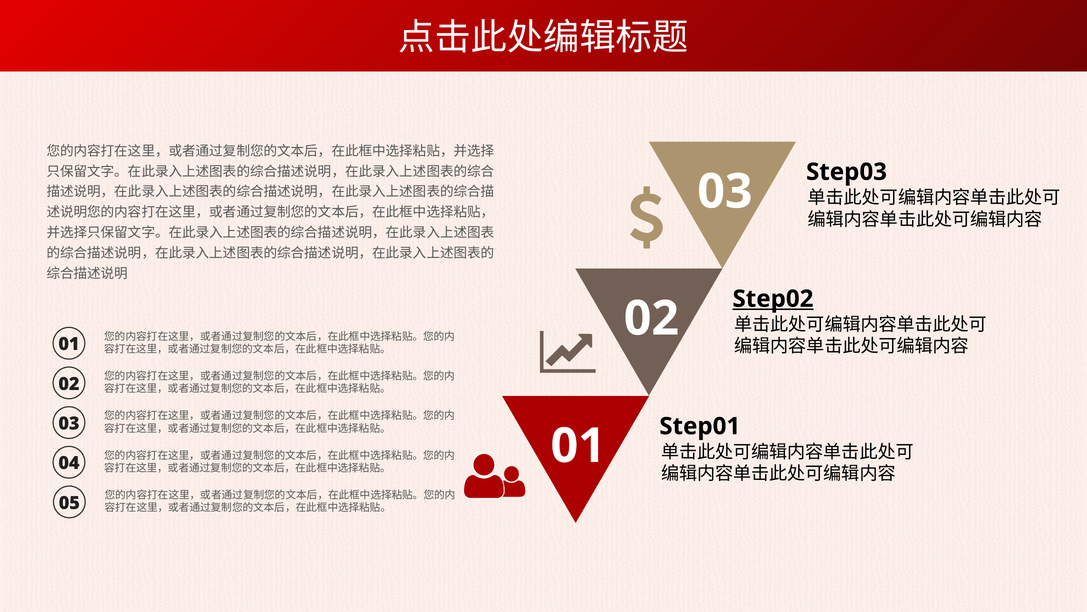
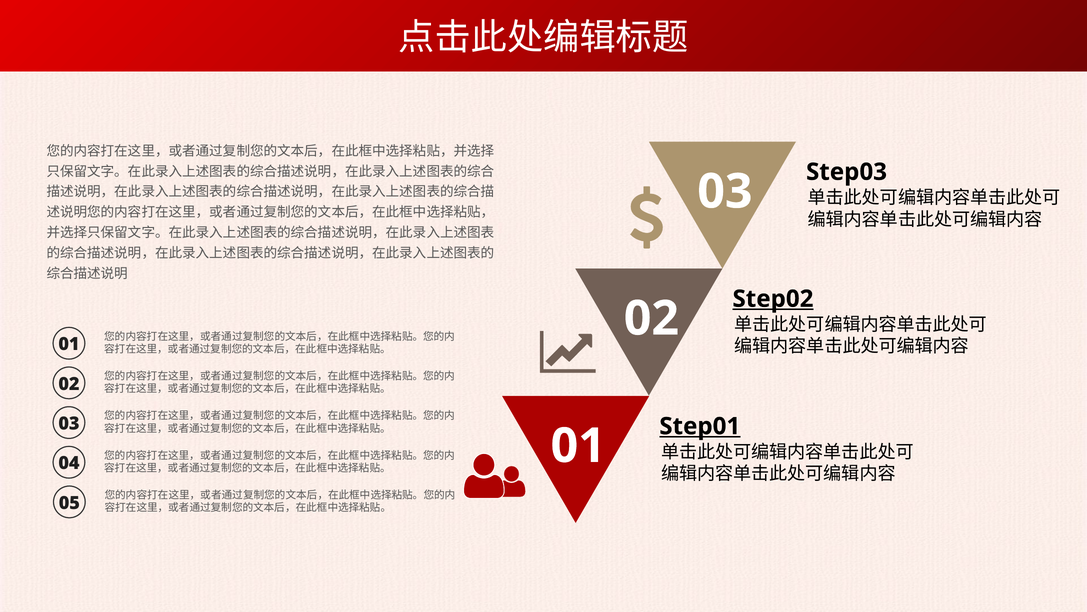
Step01 underline: none -> present (700, 426)
